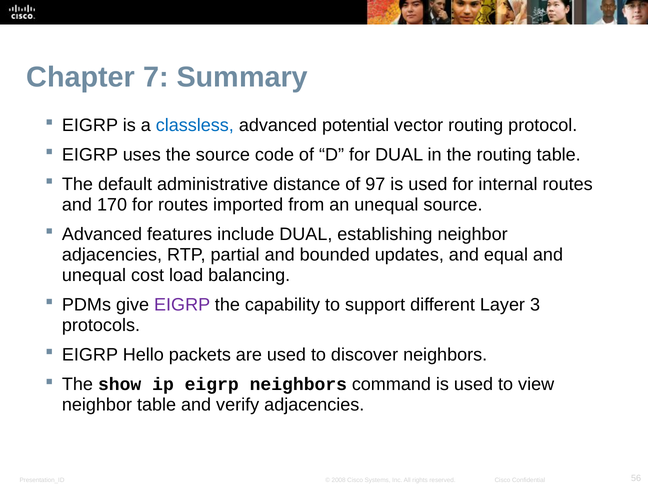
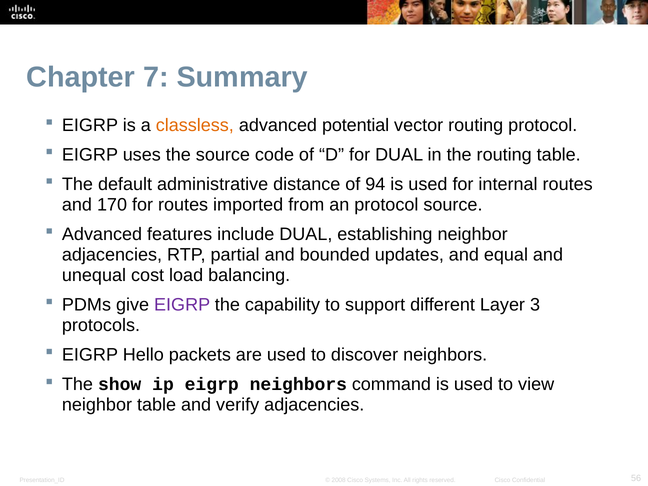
classless colour: blue -> orange (195, 125)
97: 97 -> 94 (375, 184)
an unequal: unequal -> protocol (386, 205)
